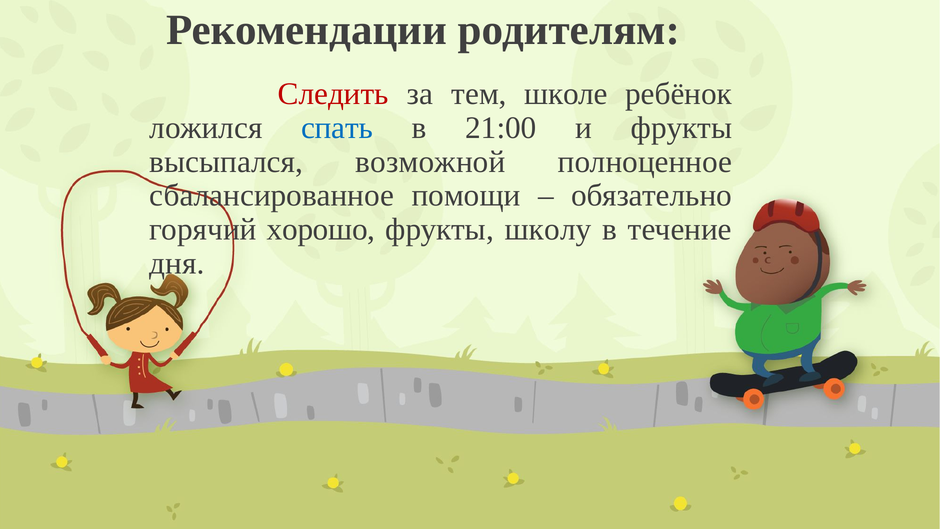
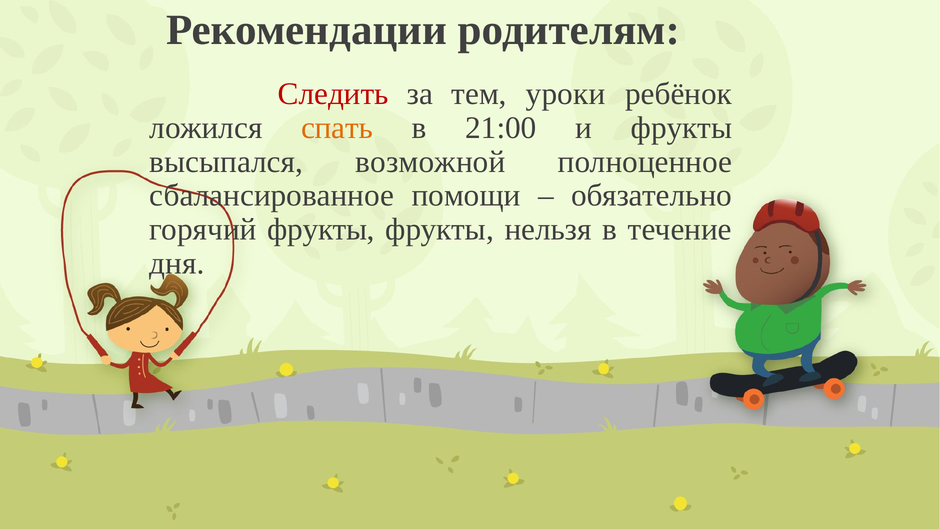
школе: школе -> уроки (566, 94)
спать colour: blue -> orange (337, 128)
горячий хорошо: хорошо -> фрукты (321, 229)
школу: школу -> нельзя (548, 229)
